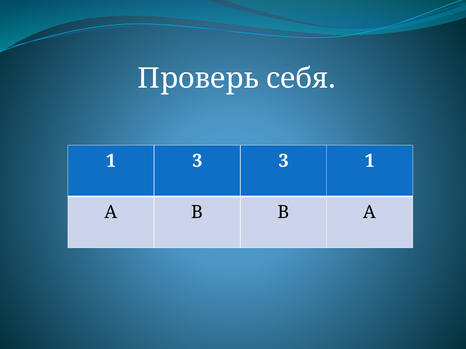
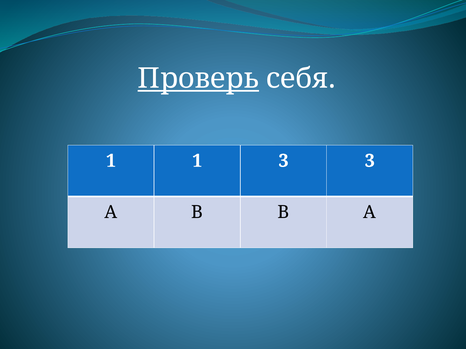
Проверь underline: none -> present (198, 79)
1 3: 3 -> 1 (197, 161)
3 1: 1 -> 3 (370, 161)
